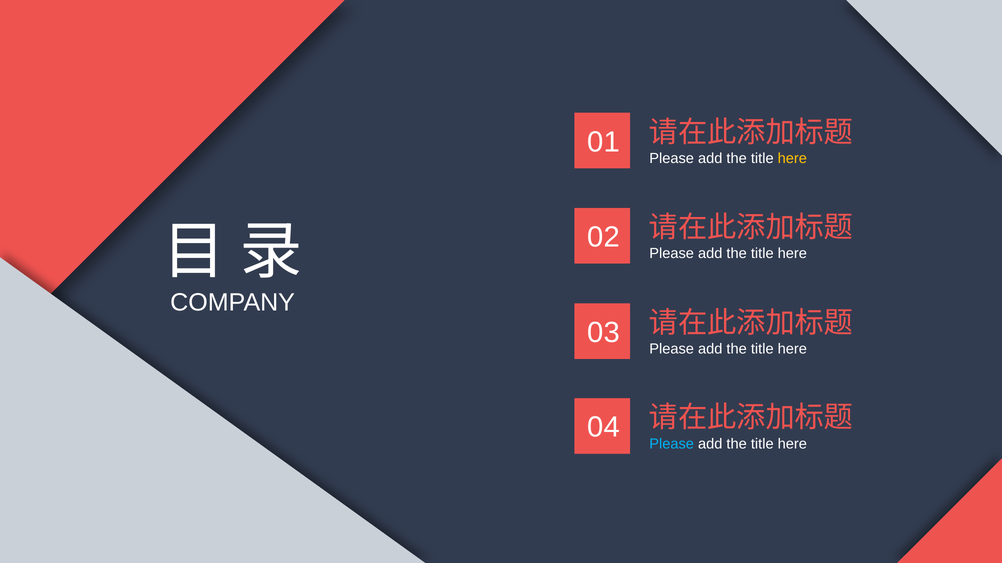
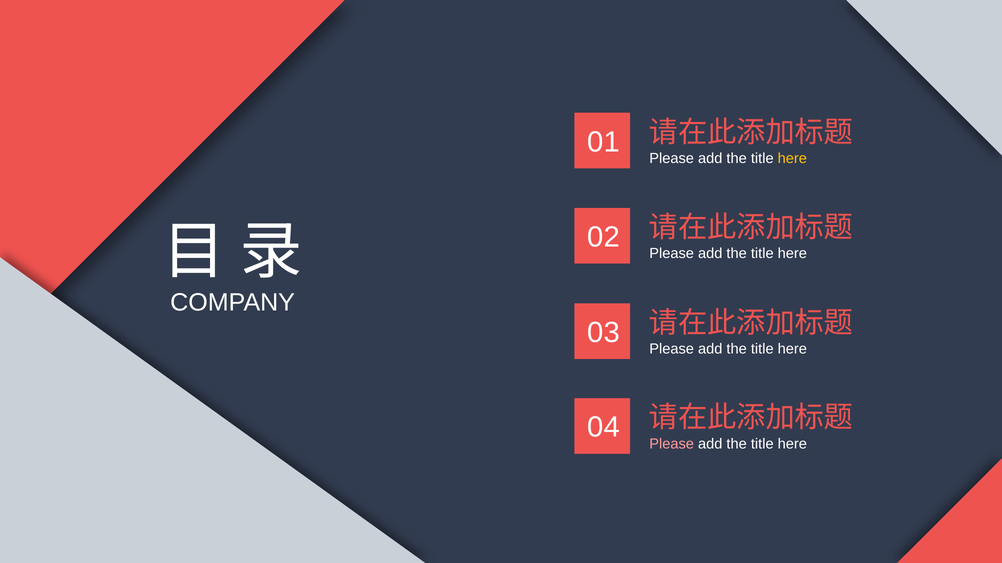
Please colour: light blue -> pink (672, 444)
